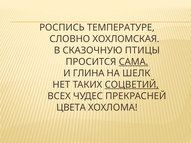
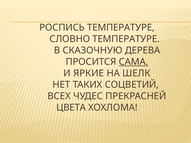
СЛОВНО ХОХЛОМСКАЯ: ХОХЛОМСКАЯ -> ТЕМПЕРАТУРЕ (126, 39)
ПТИЦЫ: ПТИЦЫ -> ДЕРЕВА (143, 50)
ГЛИНА: ГЛИНА -> ЯРКИЕ (89, 73)
СОЦВЕТИЙ underline: present -> none (132, 85)
